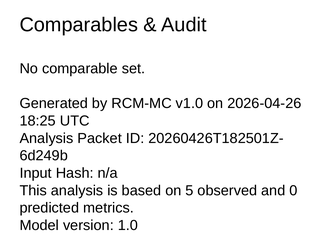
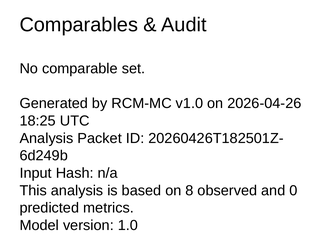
5: 5 -> 8 (189, 190)
